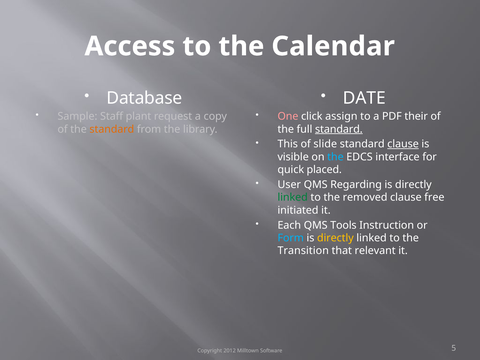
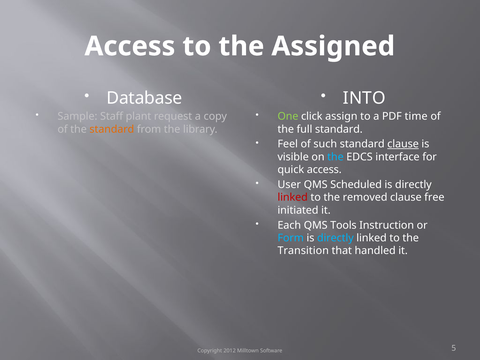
Calendar: Calendar -> Assigned (333, 46)
DATE: DATE -> INTO (364, 98)
One colour: pink -> light green (288, 116)
their: their -> time (416, 116)
standard underline: present -> none (339, 129)
This: This -> Feel (288, 144)
slide: slide -> such (325, 144)
quick placed: placed -> access (324, 170)
Regarding: Regarding -> Scheduled (356, 185)
linked colour: green -> red (293, 197)
directly colour: yellow -> light blue (335, 238)
relevant: relevant -> handled (375, 251)
